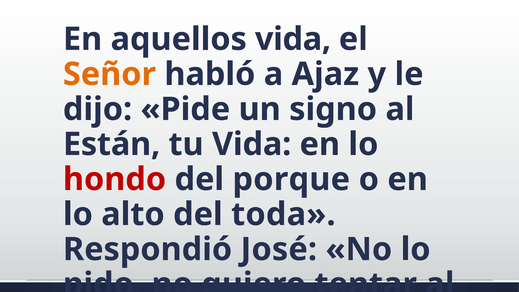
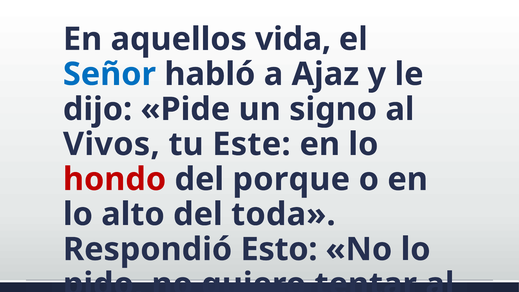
Señor colour: orange -> blue (109, 74)
Están: Están -> Vivos (111, 144)
tu Vida: Vida -> Este (251, 144)
José: José -> Esto (279, 249)
